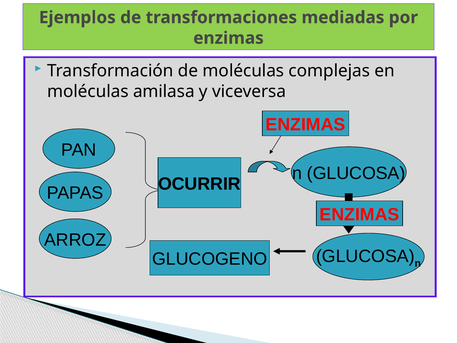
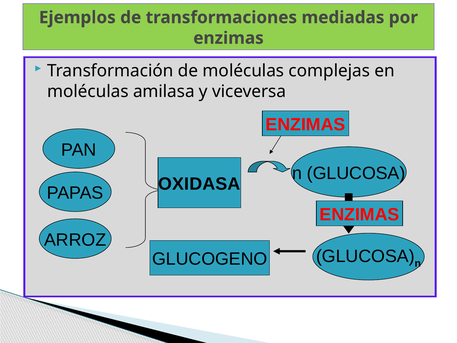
OCURRIR: OCURRIR -> OXIDASA (199, 184)
